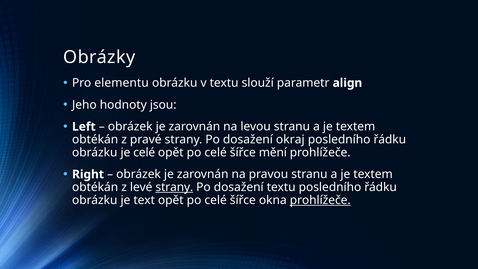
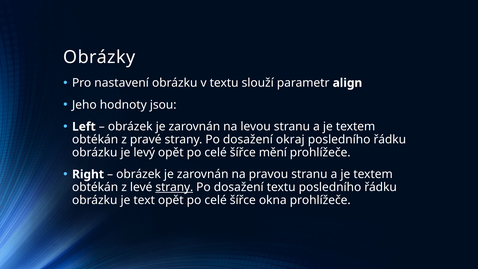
elementu: elementu -> nastavení (122, 83)
je celé: celé -> levý (144, 152)
prohlížeče underline: present -> none (320, 200)
